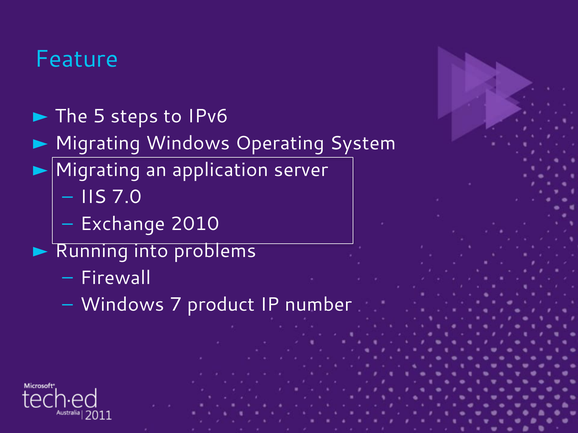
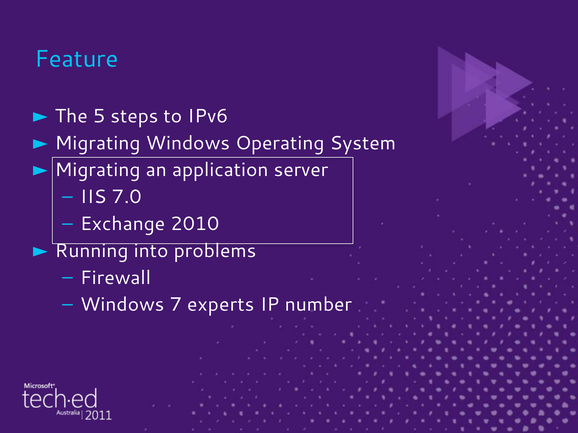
product: product -> experts (221, 305)
